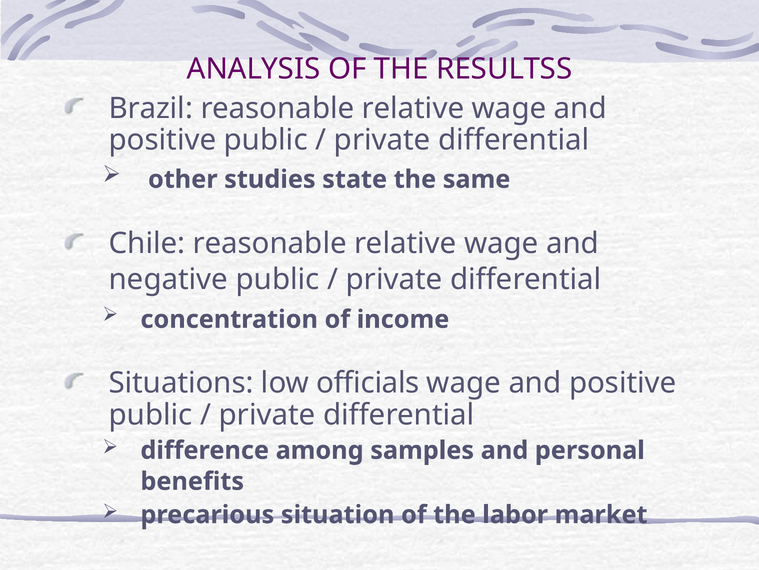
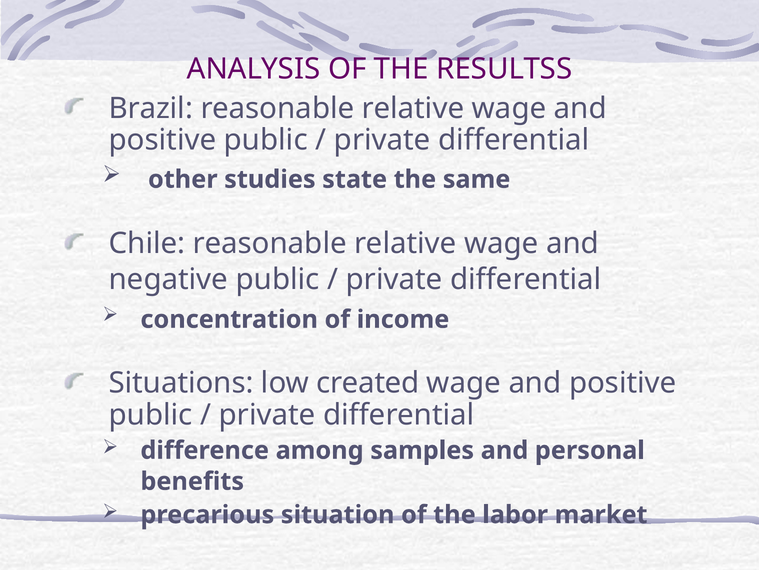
officials: officials -> created (368, 382)
